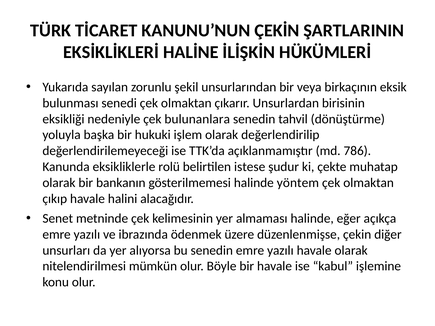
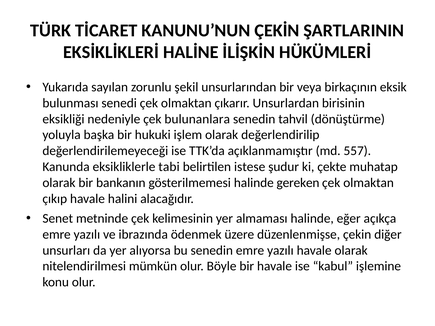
786: 786 -> 557 (357, 151)
rolü: rolü -> tabi (169, 167)
yöntem: yöntem -> gereken (298, 183)
